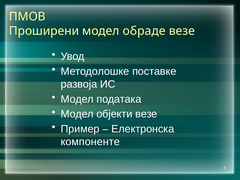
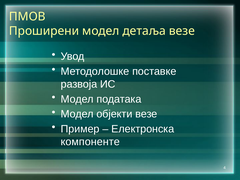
обраде: обраде -> детаља (144, 31)
